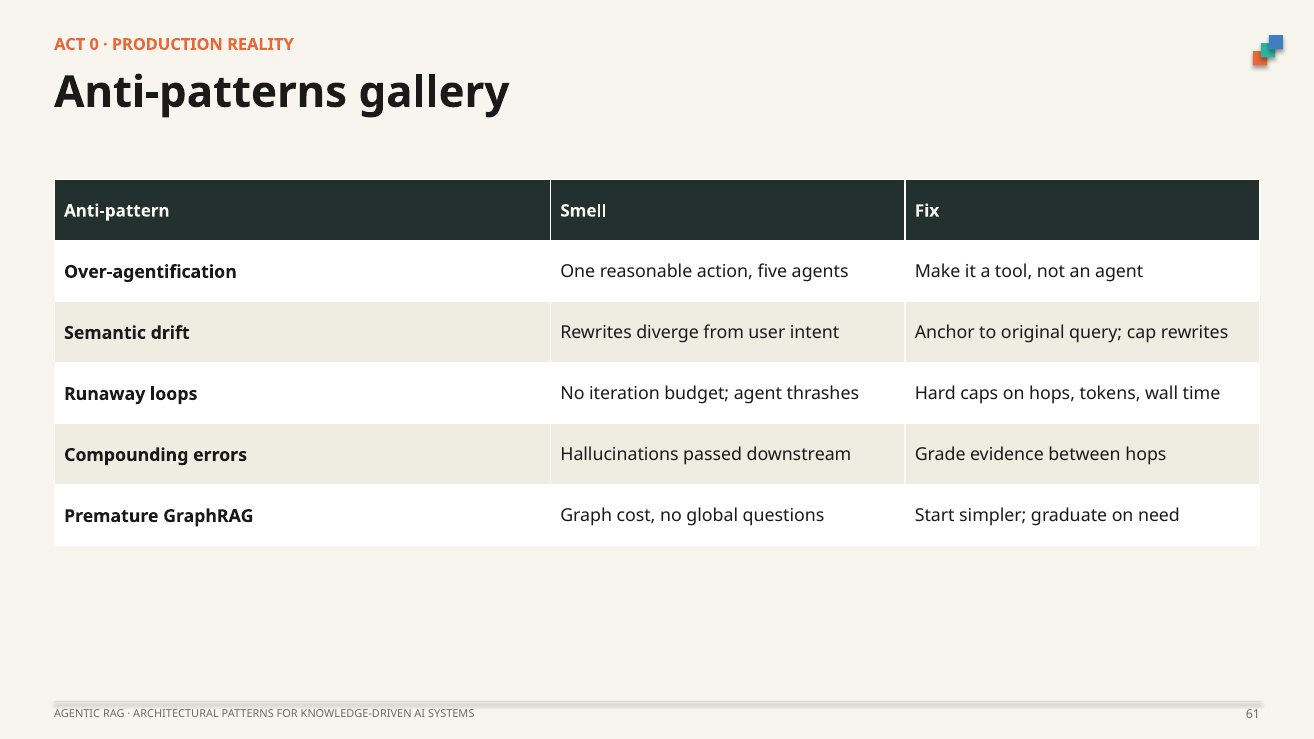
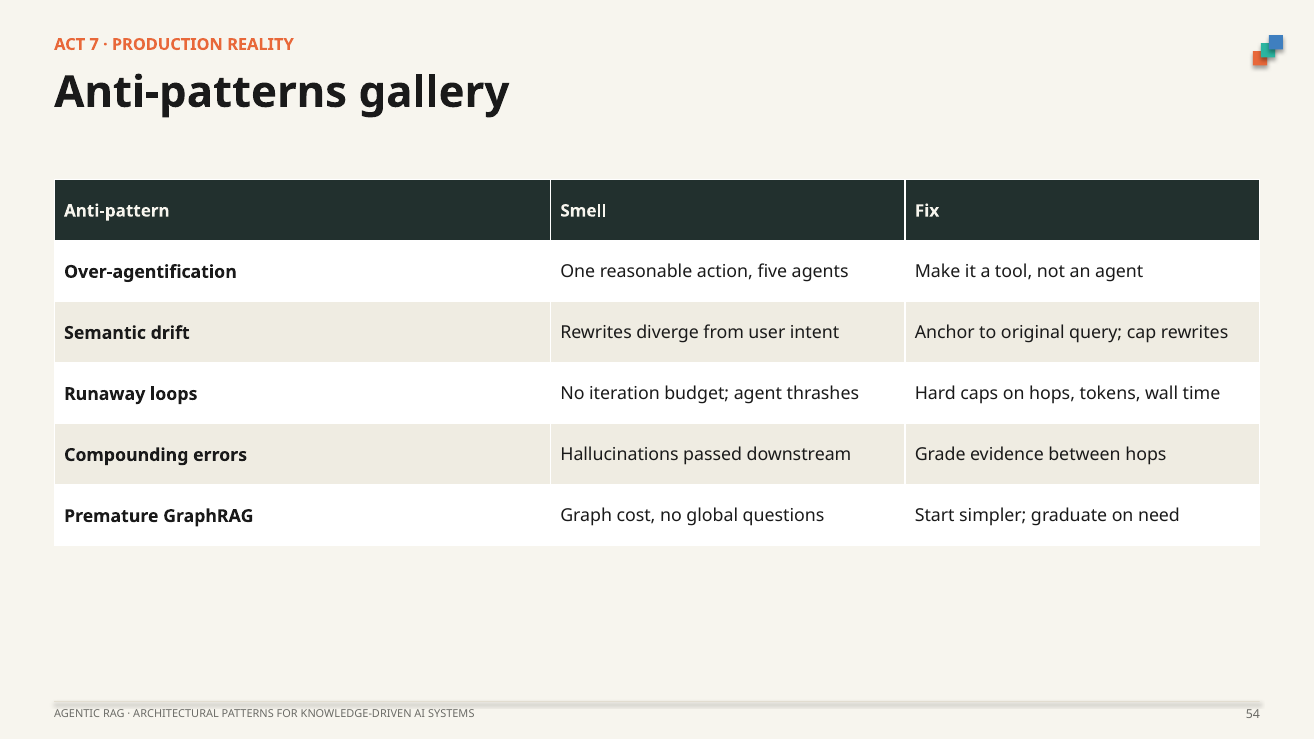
0: 0 -> 7 (94, 44)
61: 61 -> 54 (1253, 715)
